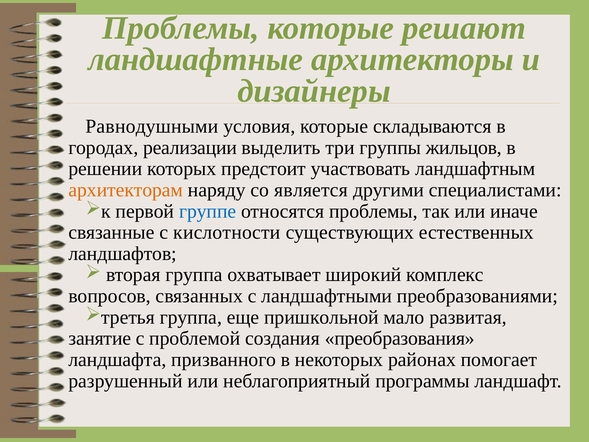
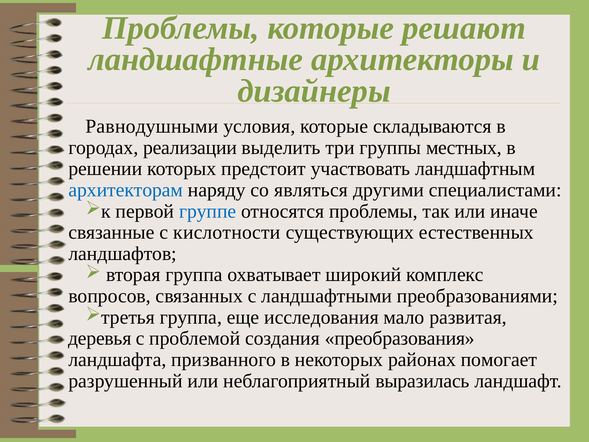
жильцов: жильцов -> местных (464, 148)
архитекторам colour: orange -> blue (126, 190)
является: является -> являться (311, 190)
пришкольной: пришкольной -> исследования (321, 317)
занятие: занятие -> деревья (100, 338)
программы: программы -> выразилась (422, 381)
